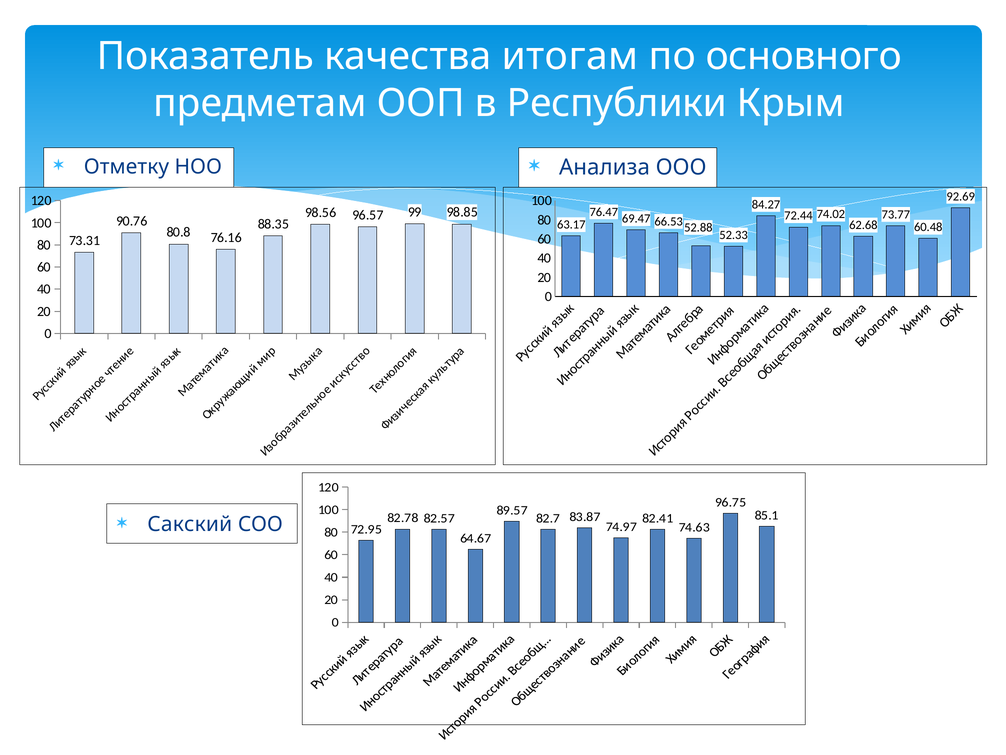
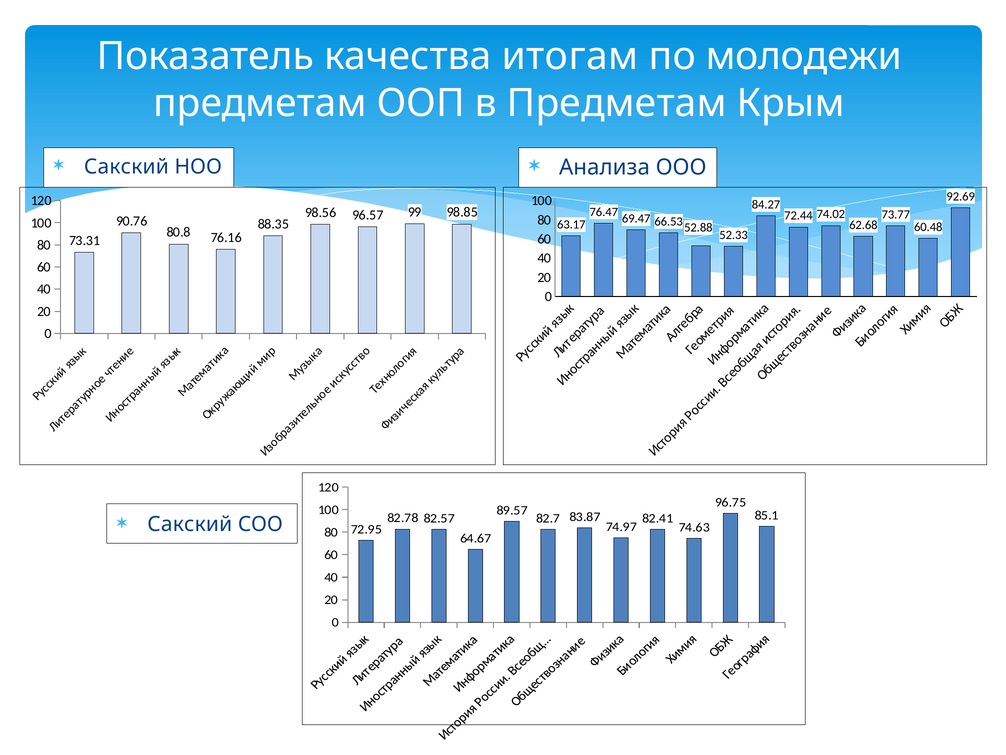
основного: основного -> молодежи (804, 56)
в Республики: Республики -> Предметам (617, 103)
Отметку: Отметку -> Сакский (126, 167)
